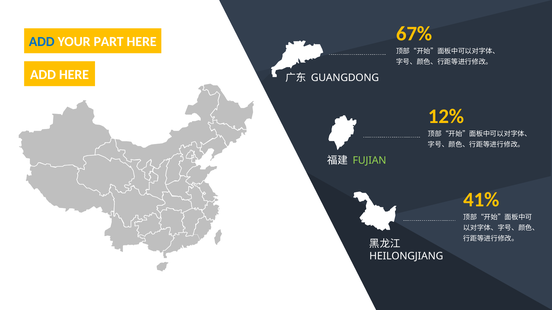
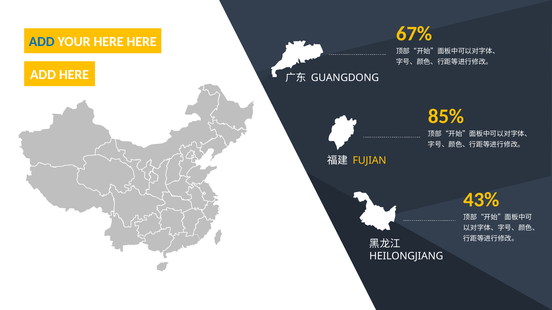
YOUR PART: PART -> HERE (109, 42)
12%: 12% -> 85% (446, 117)
FUJIAN colour: light green -> yellow (369, 161)
41%: 41% -> 43% (481, 200)
